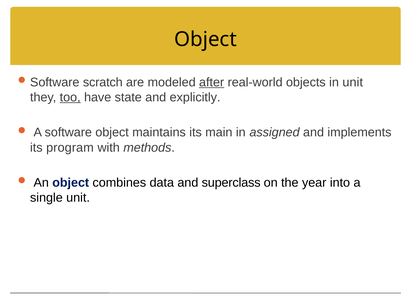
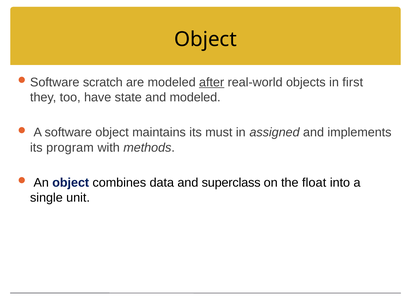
in unit: unit -> first (353, 82)
too underline: present -> none (70, 97)
and explicitly: explicitly -> modeled (195, 97)
main: main -> must (219, 133)
year: year -> float (314, 183)
